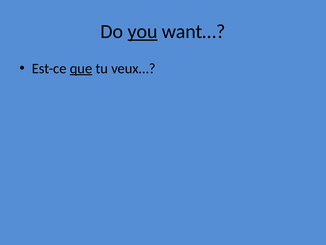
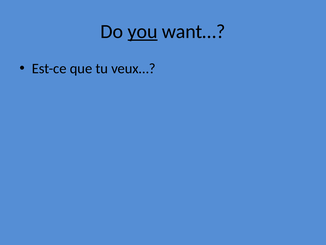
que underline: present -> none (81, 68)
